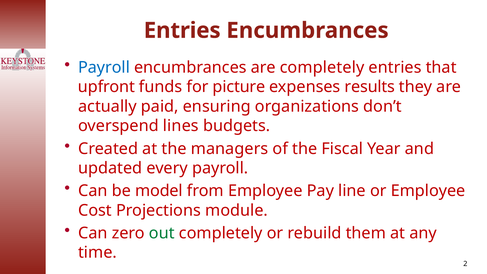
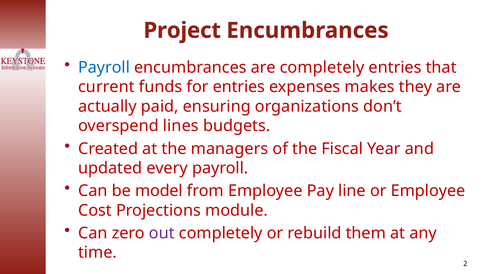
Entries: Entries -> Project (182, 30)
upfront: upfront -> current (106, 87)
for picture: picture -> entries (239, 87)
results: results -> makes (370, 87)
out colour: green -> purple (162, 233)
